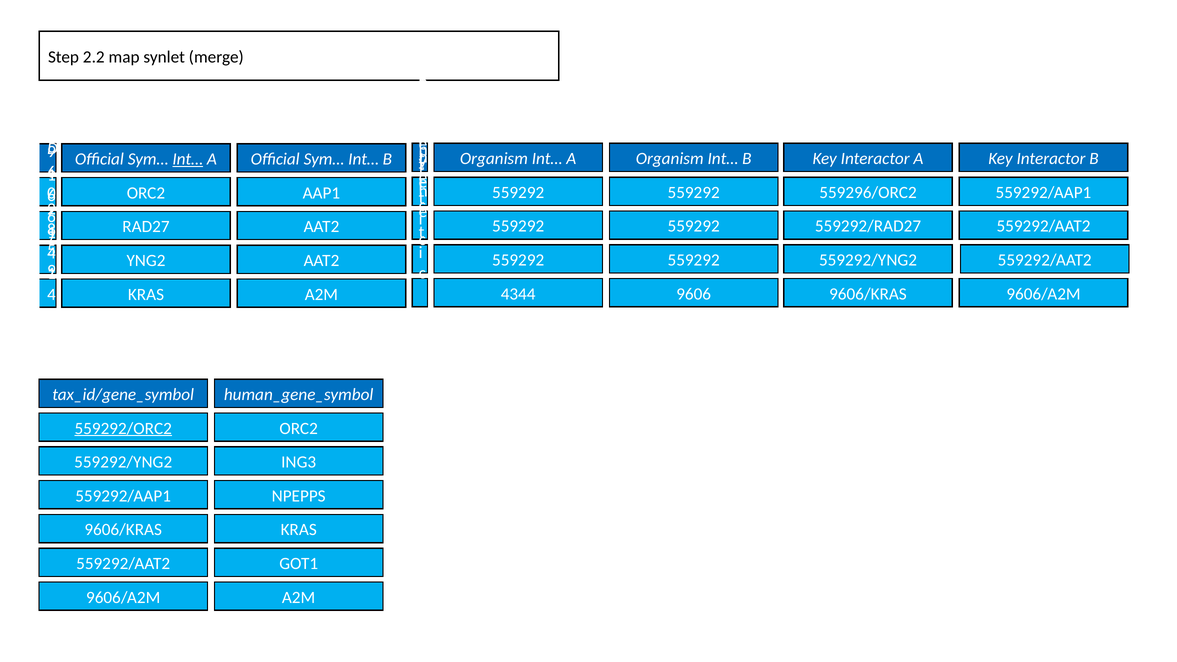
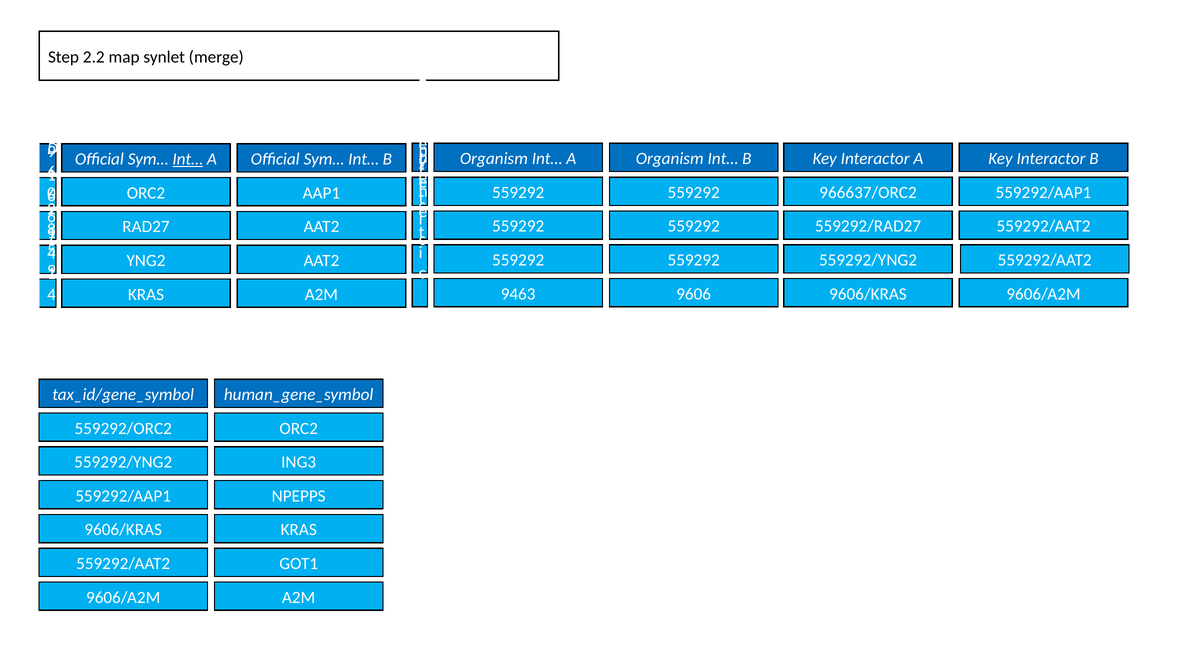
559296/ORC2: 559296/ORC2 -> 966637/ORC2 (868, 192)
4344: 4344 -> 9463 (518, 294)
559292/ORC2 underline: present -> none (123, 428)
